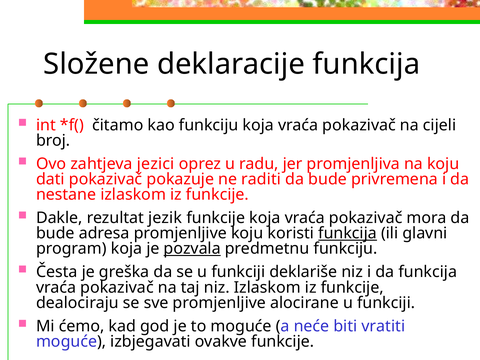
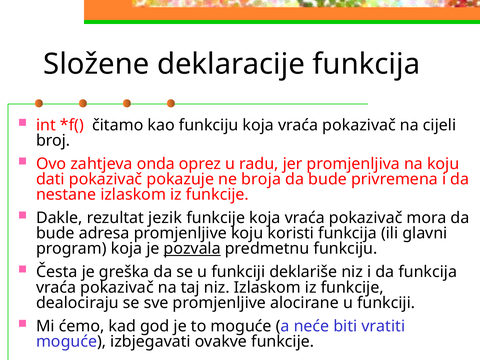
jezici: jezici -> onda (156, 164)
raditi: raditi -> broja (261, 179)
funkcija underline: present -> none (348, 233)
